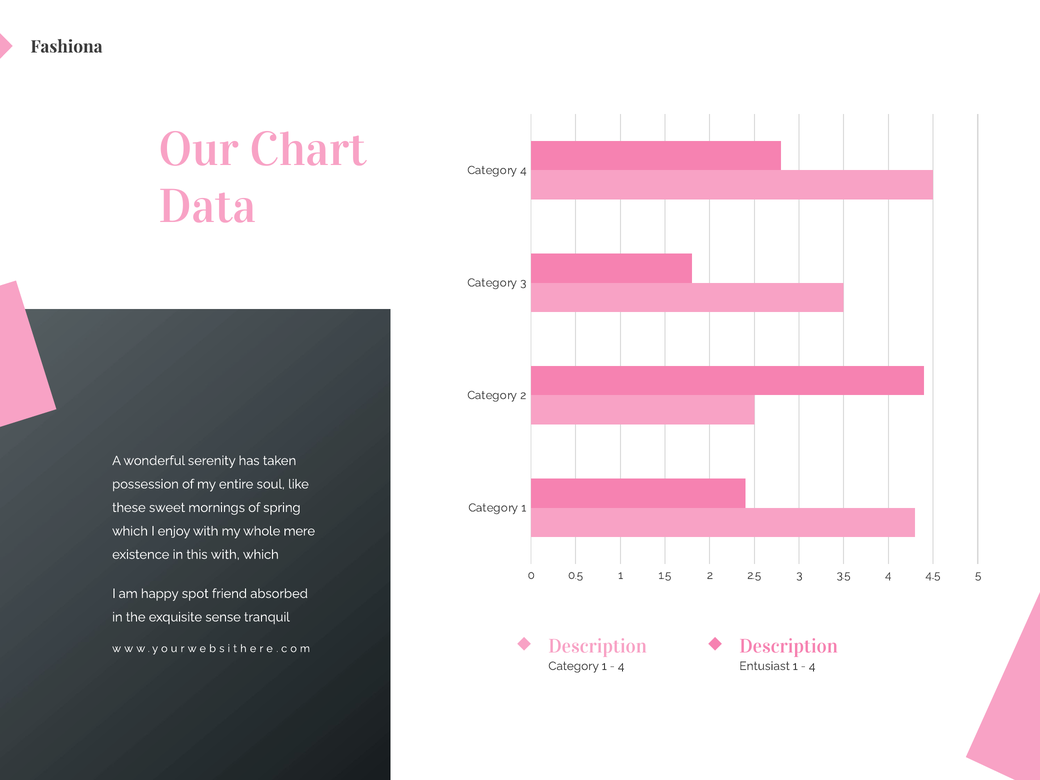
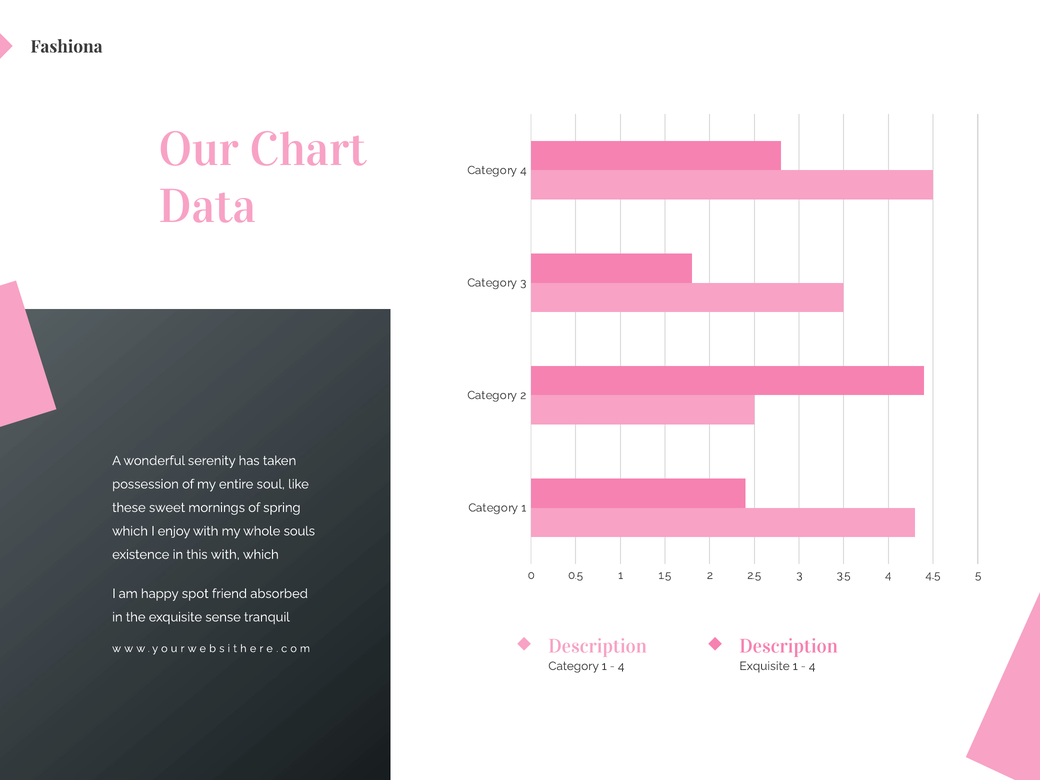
mere: mere -> souls (299, 531)
Entusiast: Entusiast -> Exquisite (765, 666)
